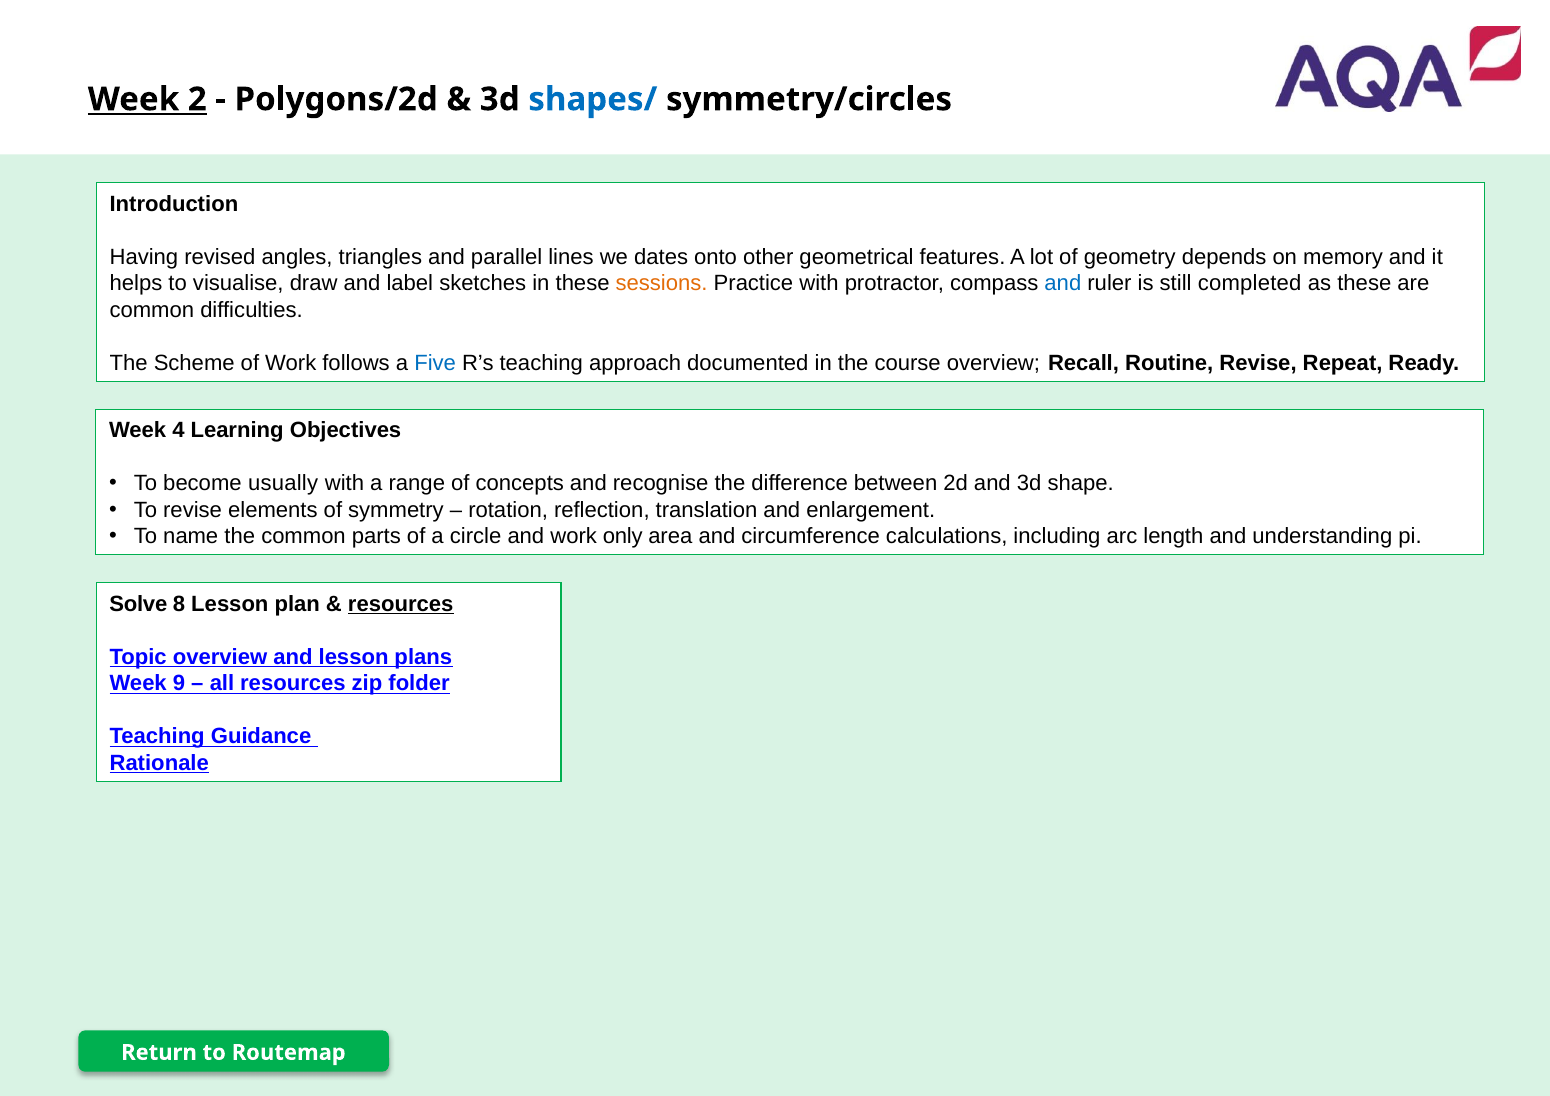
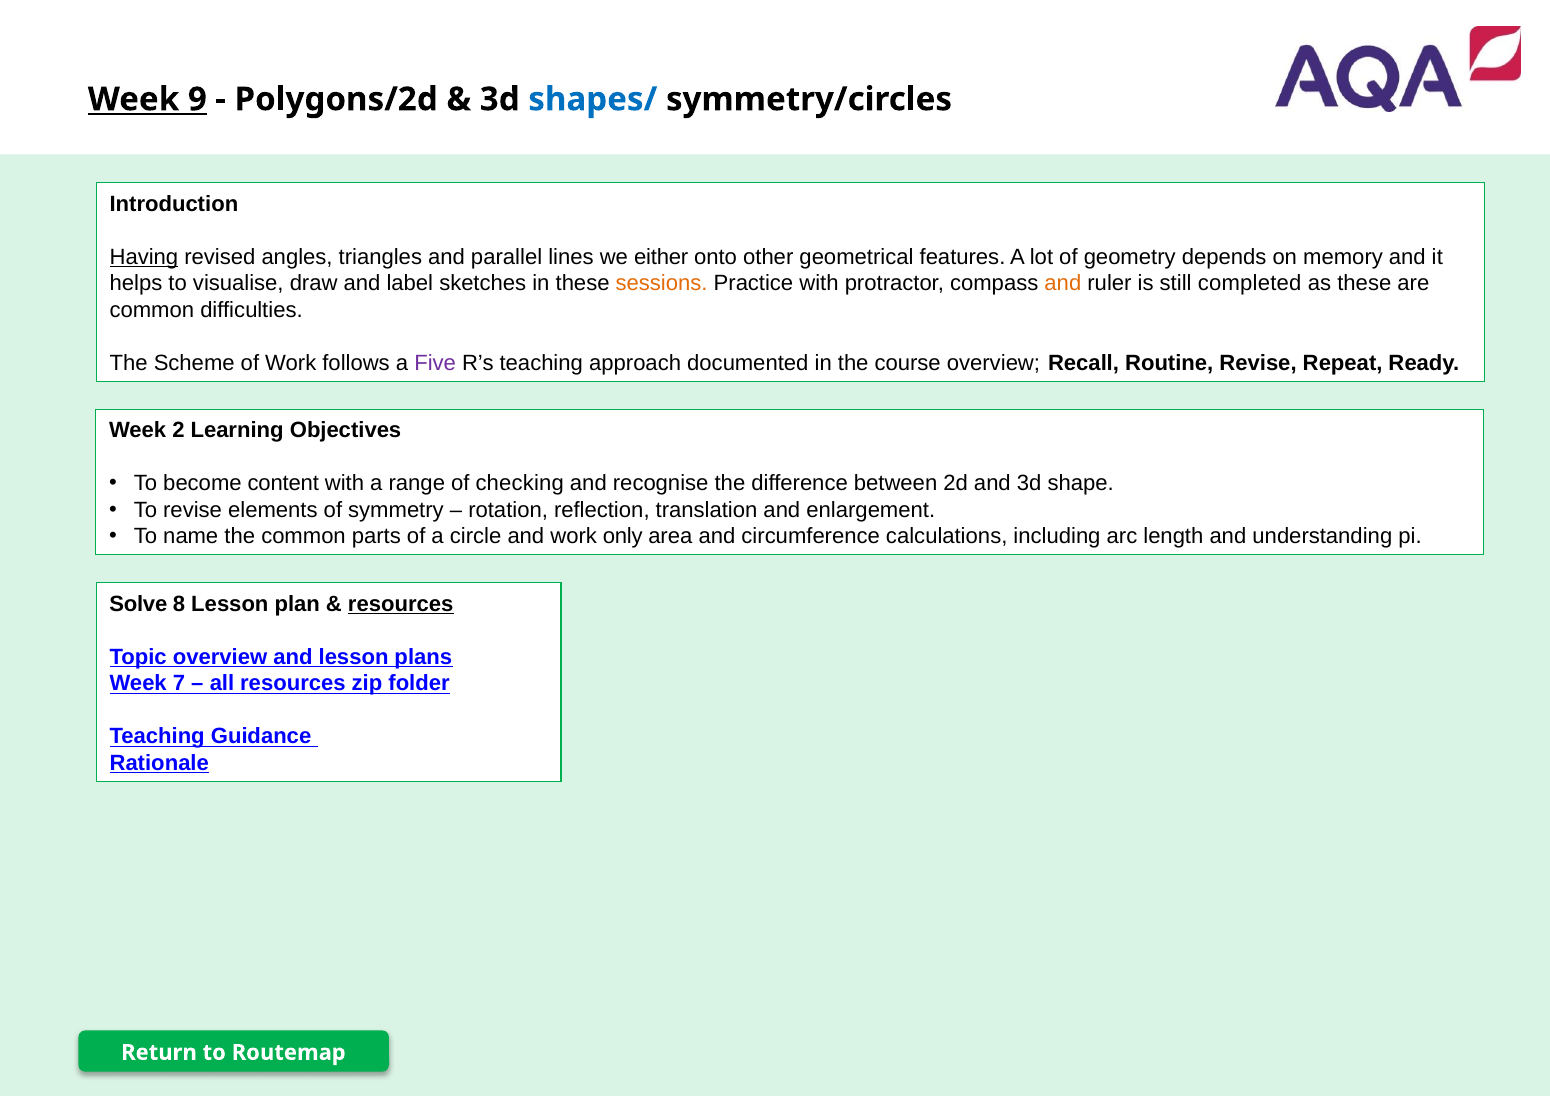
2: 2 -> 9 (197, 99)
Having underline: none -> present (144, 257)
dates: dates -> either (661, 257)
and colour: blue -> orange (1063, 283)
Five colour: blue -> purple (435, 363)
4: 4 -> 2 (178, 431)
usually: usually -> content (283, 484)
concepts: concepts -> checking (520, 484)
9: 9 -> 7 (179, 684)
